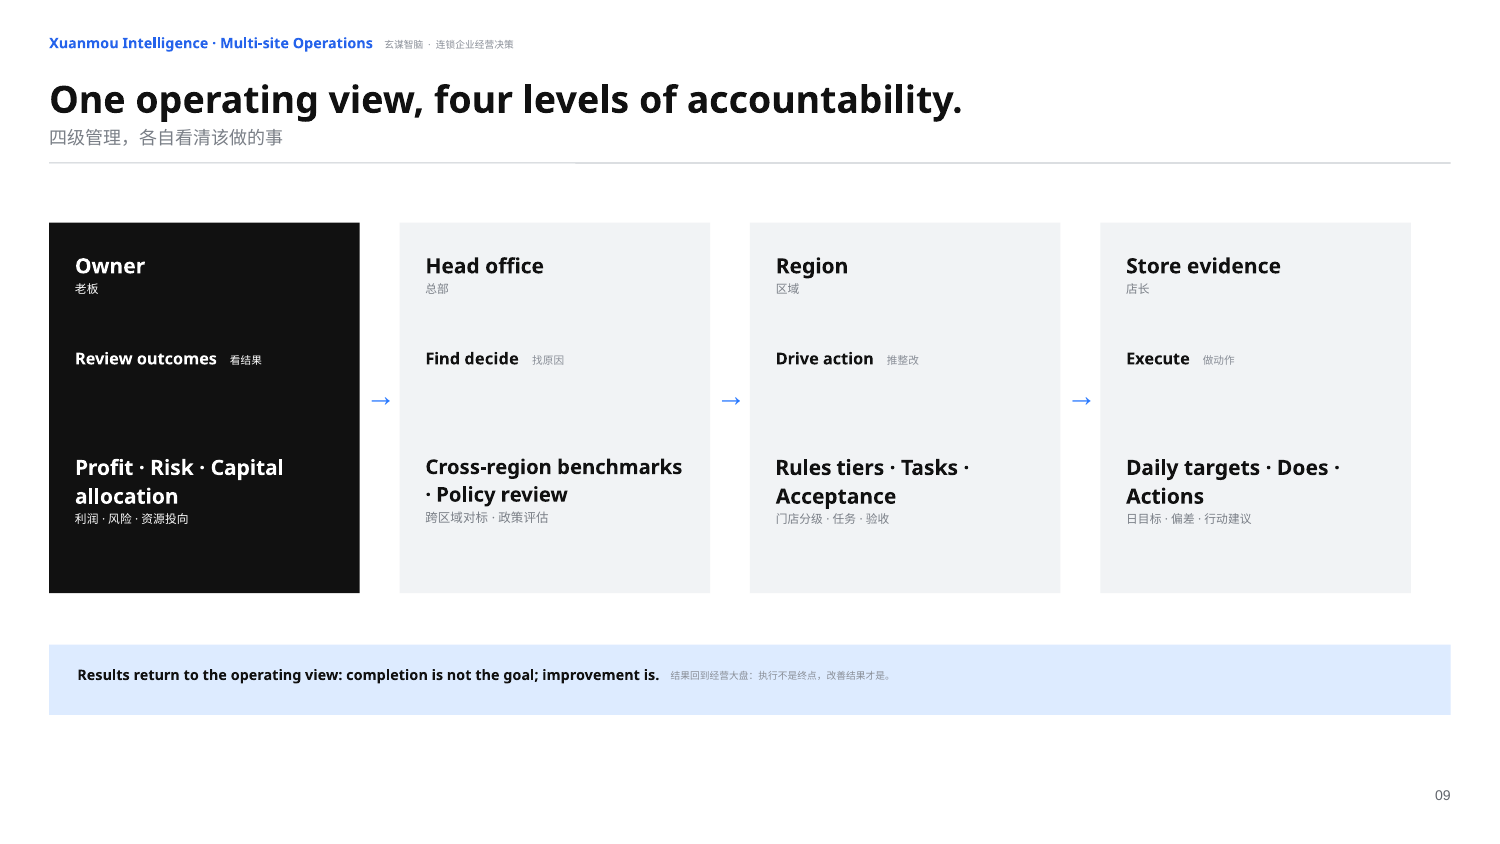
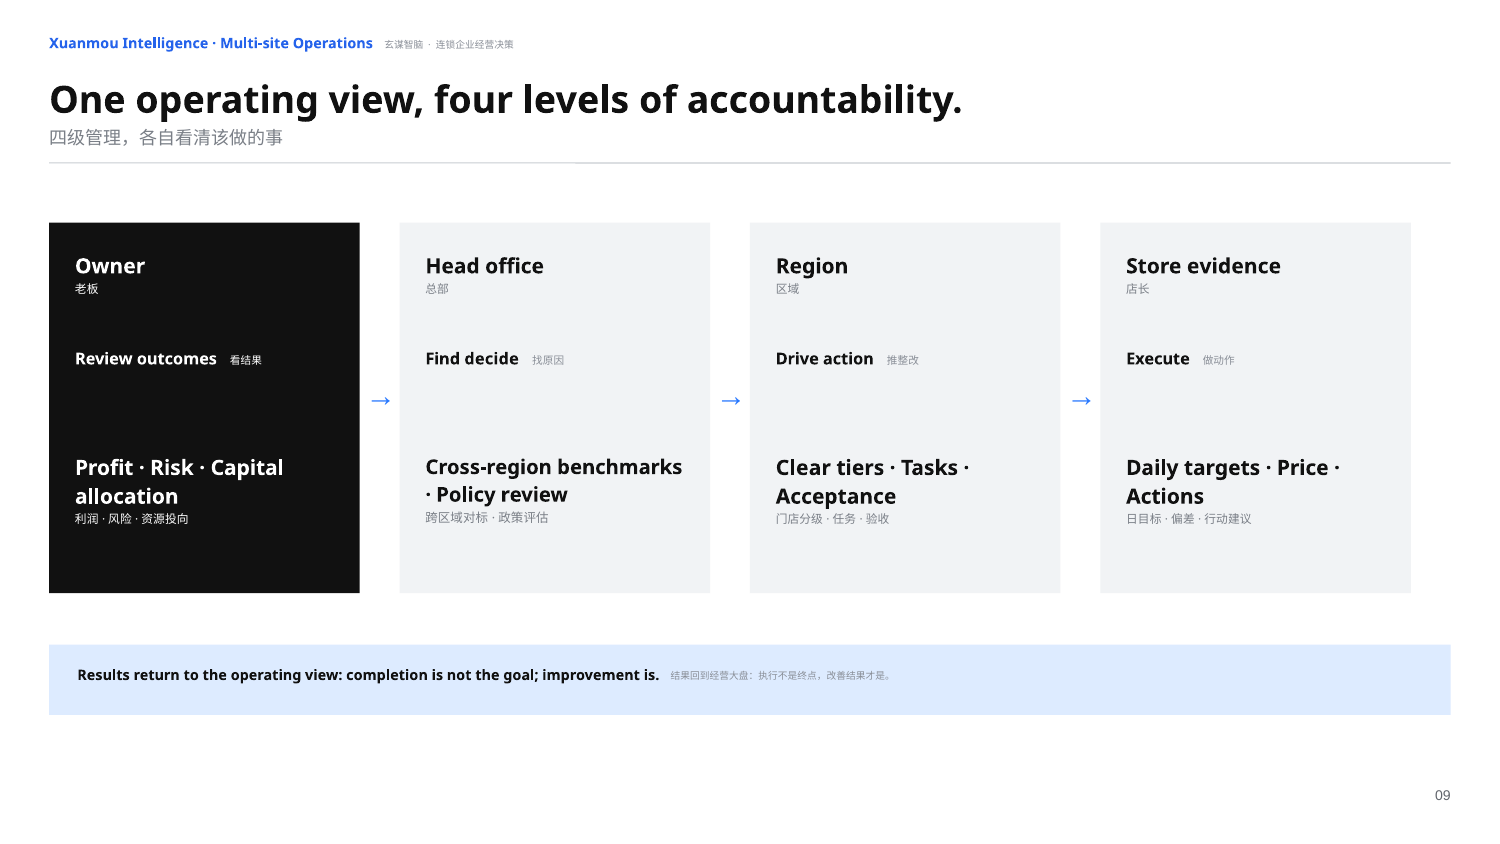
Rules: Rules -> Clear (803, 468)
Does: Does -> Price (1303, 468)
